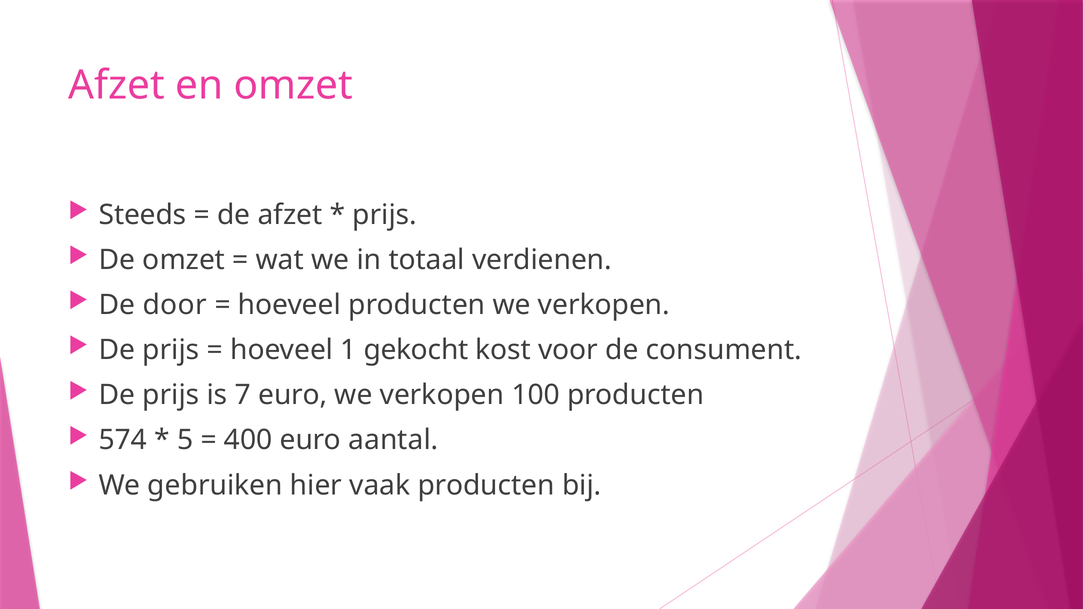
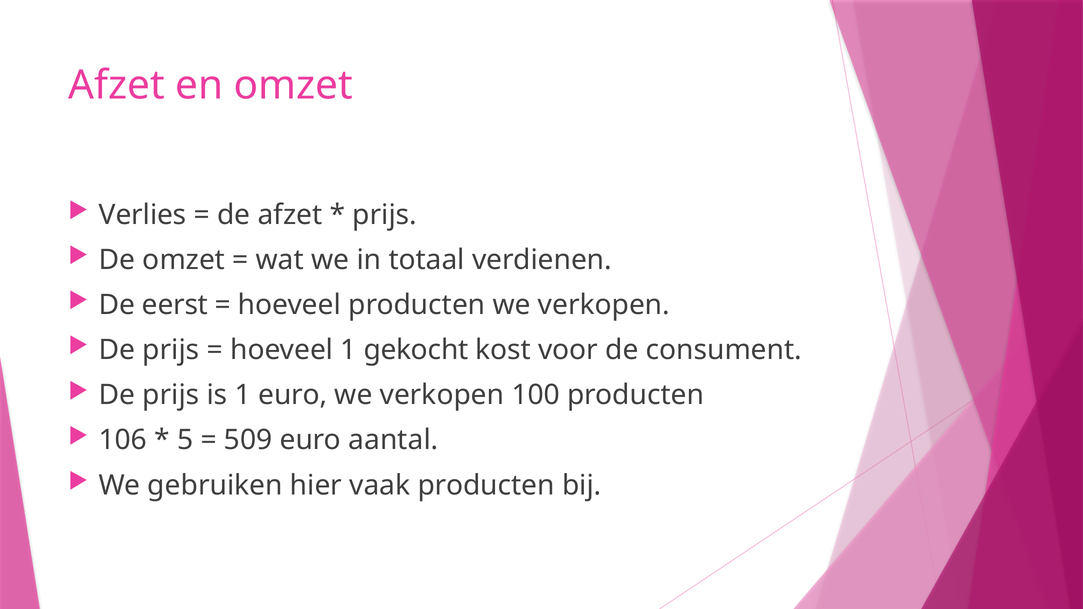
Steeds: Steeds -> Verlies (143, 215)
door: door -> eerst (175, 305)
is 7: 7 -> 1 (243, 395)
574: 574 -> 106 (123, 440)
400: 400 -> 509 (248, 440)
